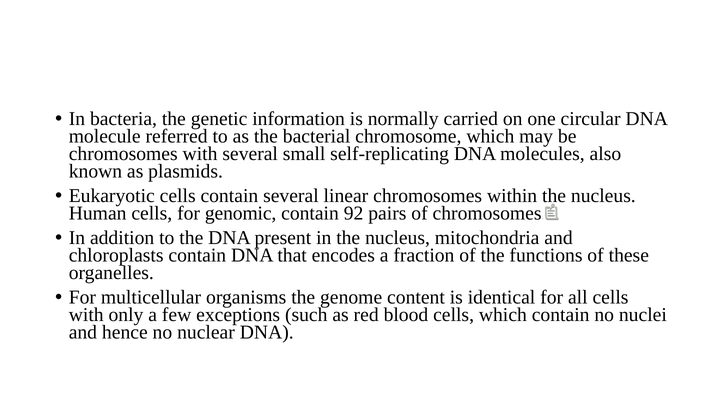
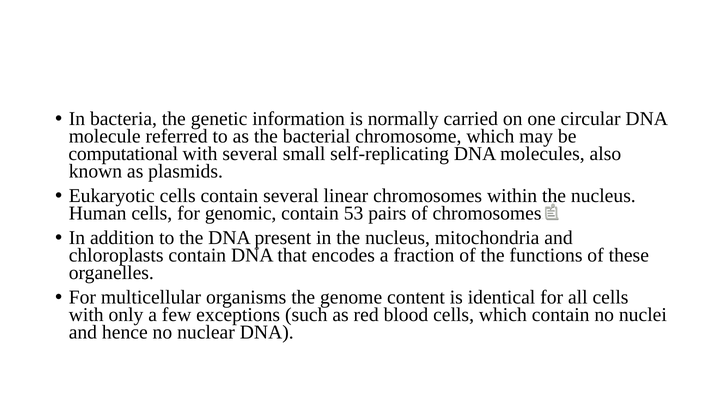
chromosomes: chromosomes -> computational (123, 154)
92: 92 -> 53 (354, 213)
